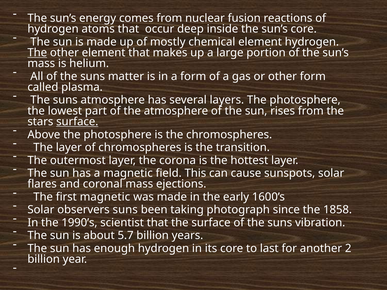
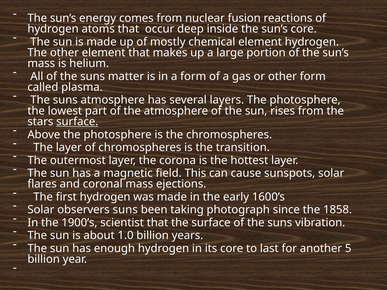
The underline: present -> none (37, 53)
first magnetic: magnetic -> hydrogen (105, 197)
1990’s: 1990’s -> 1900’s (79, 223)
5.7: 5.7 -> 1.0 (126, 236)
2: 2 -> 5 (348, 249)
